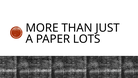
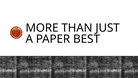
LOTS: LOTS -> BEST (87, 39)
